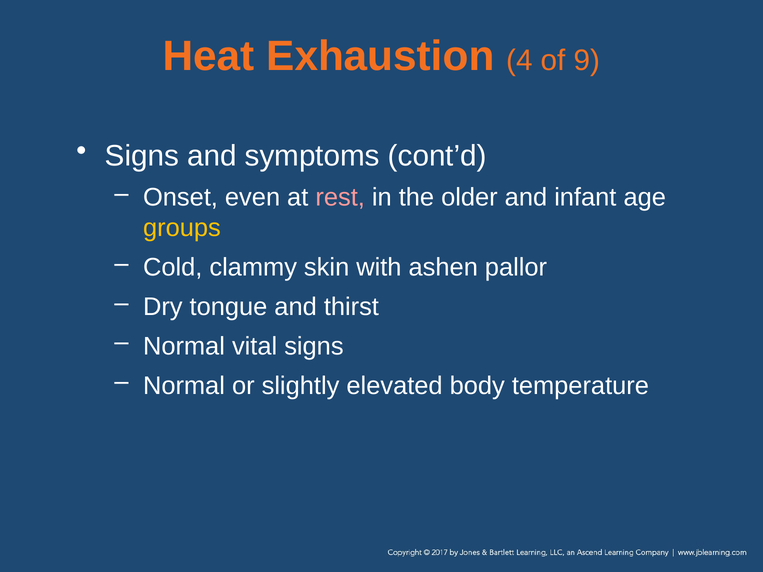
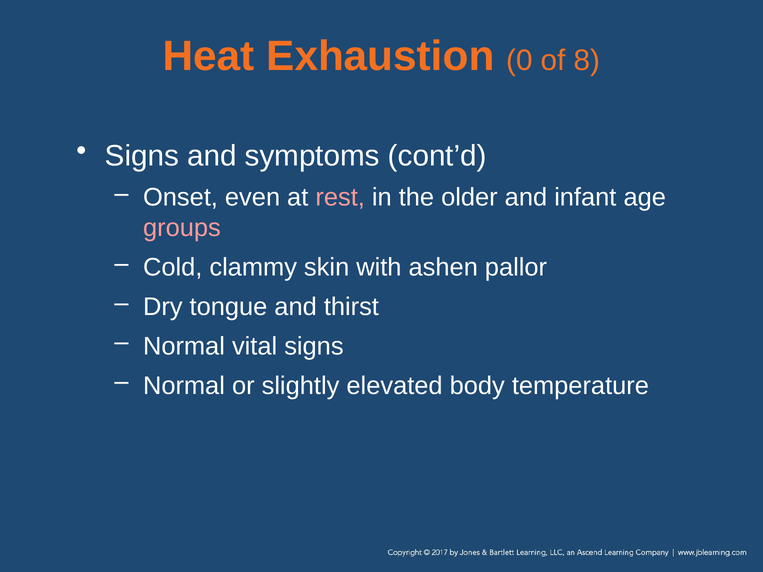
4: 4 -> 0 (519, 60)
9: 9 -> 8 (587, 60)
groups colour: yellow -> pink (182, 228)
